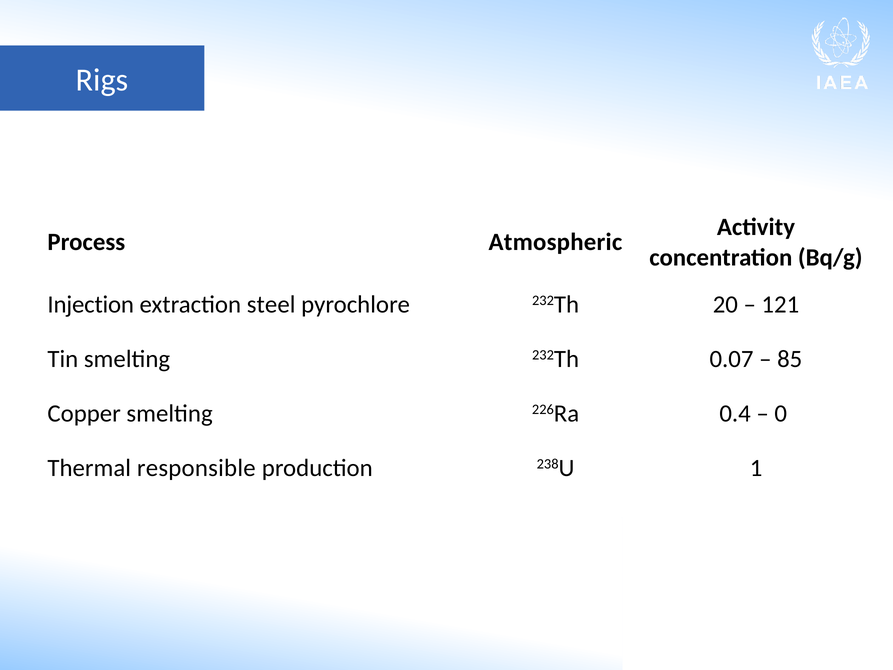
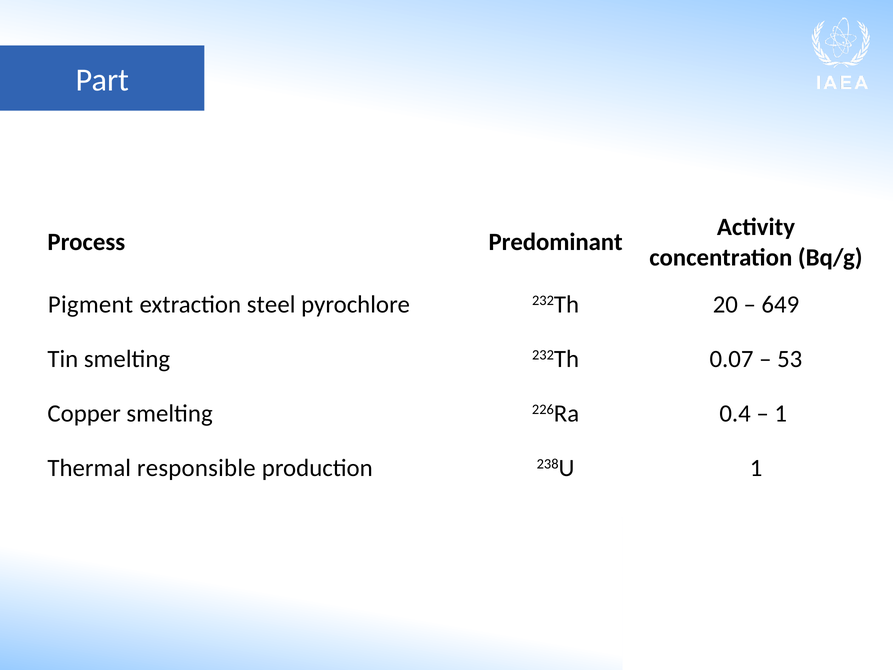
Rigs: Rigs -> Part (102, 80)
Atmospheric: Atmospheric -> Predominant (556, 242)
Injection: Injection -> Pigment (91, 304)
121: 121 -> 649 (780, 304)
85: 85 -> 53 (790, 359)
0: 0 -> 1 (781, 413)
